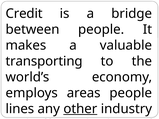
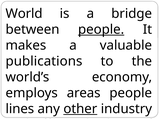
Credit: Credit -> World (24, 14)
people underline: none -> present (101, 30)
transporting: transporting -> publications (44, 61)
